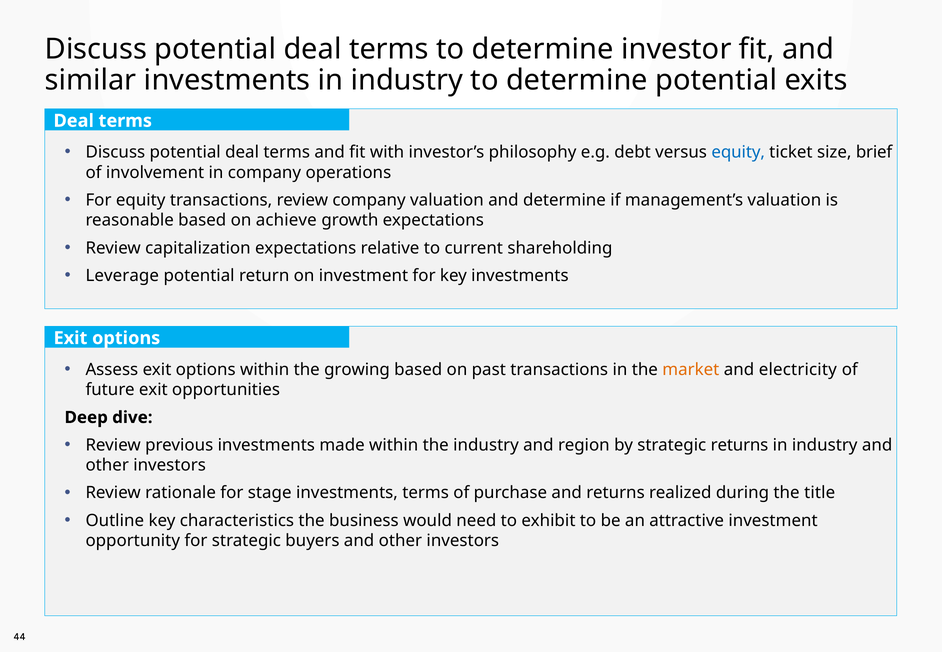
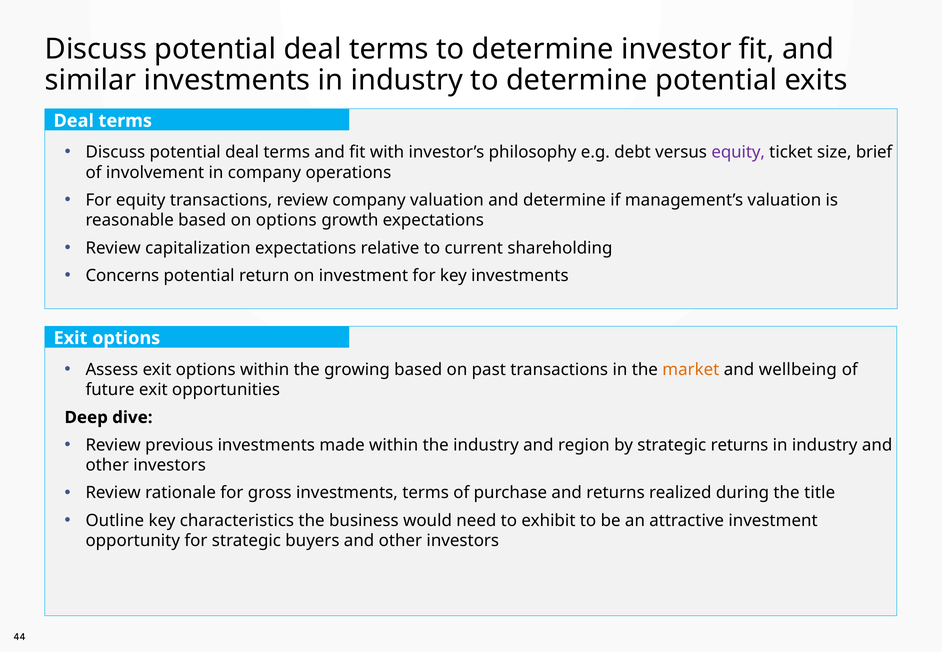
equity colour: blue -> purple (738, 152)
on achieve: achieve -> options (286, 220)
Leverage: Leverage -> Concerns (122, 276)
electricity: electricity -> wellbeing (798, 370)
stage: stage -> gross (270, 493)
